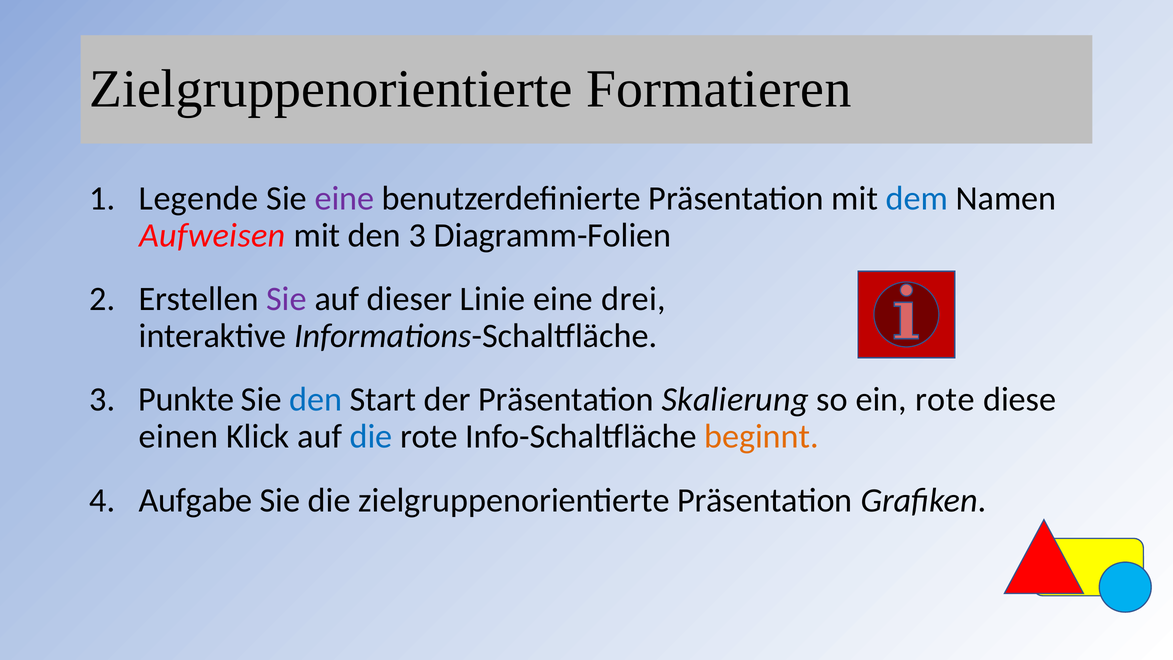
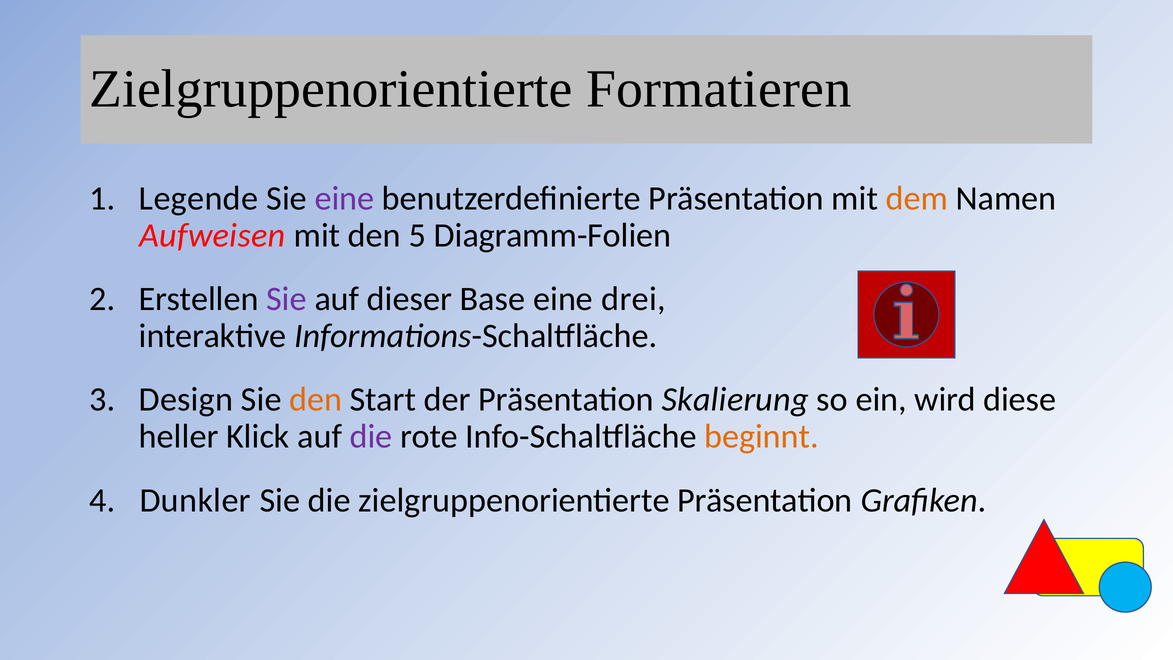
dem colour: blue -> orange (917, 198)
den 3: 3 -> 5 (417, 235)
Linie: Linie -> Base (493, 299)
Punkte: Punkte -> Design (186, 400)
den colour: blue -> orange (316, 400)
ein rote: rote -> wird (945, 400)
einen: einen -> heller (179, 436)
die colour: blue -> purple (371, 436)
Aufgabe: Aufgabe -> Dunkler (195, 500)
